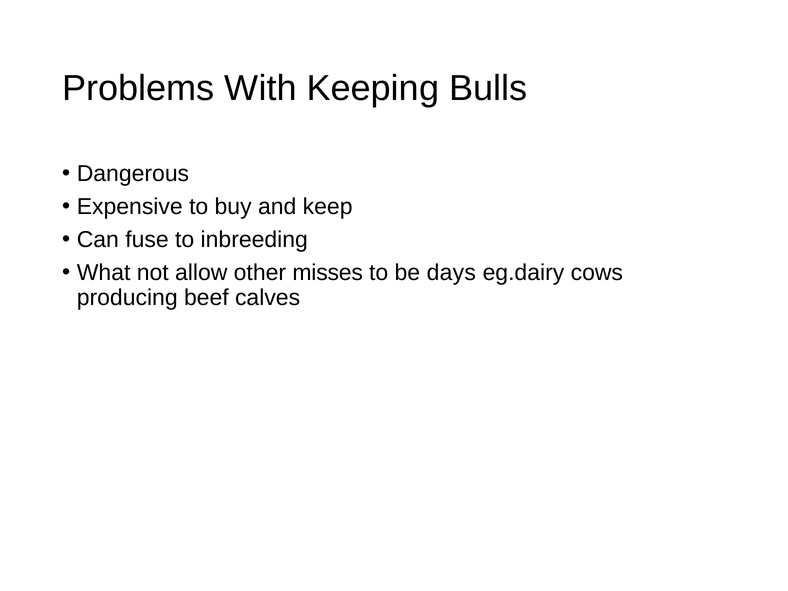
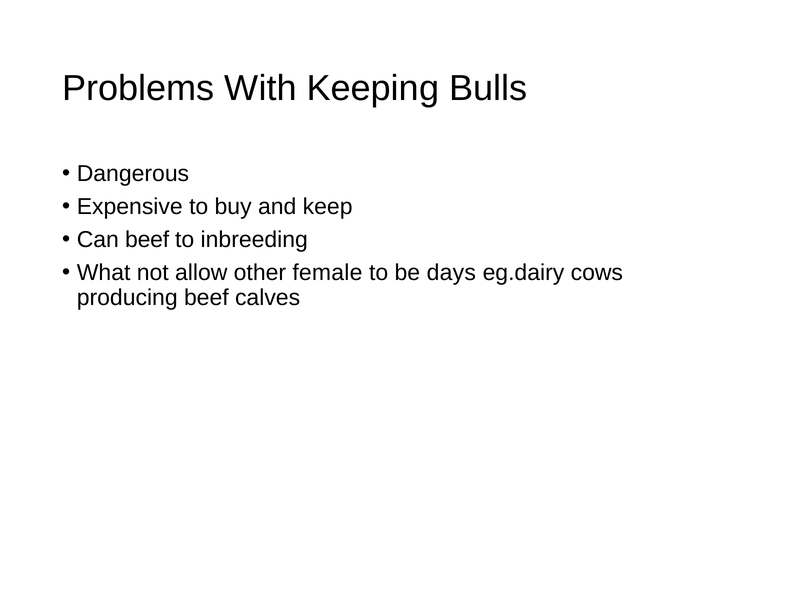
Can fuse: fuse -> beef (147, 240)
misses: misses -> female (327, 273)
